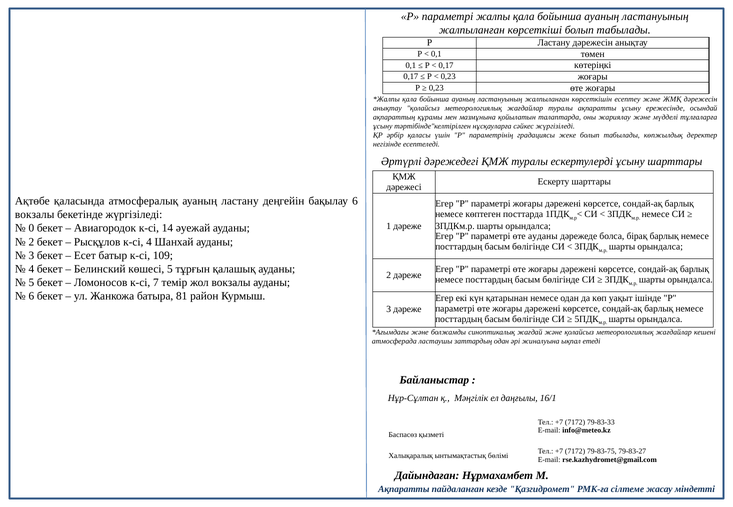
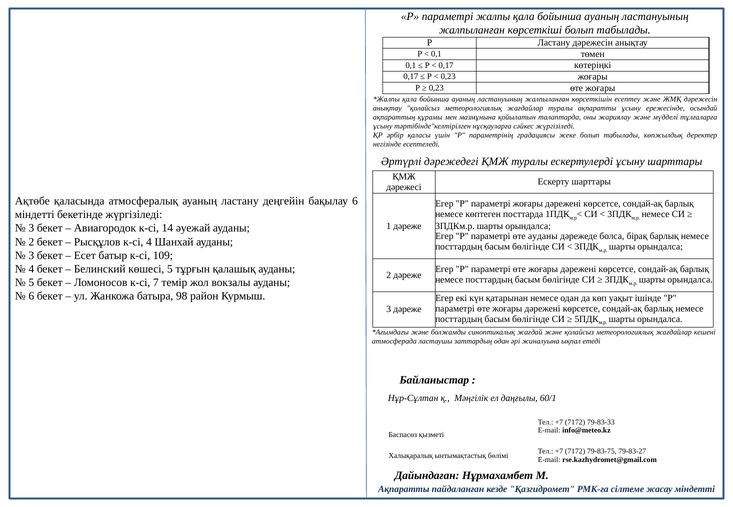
вокзалы: вокзалы -> міндетті (35, 215)
0: 0 -> 3 (31, 228)
81: 81 -> 98 (182, 296)
16/1: 16/1 -> 60/1 (548, 398)
